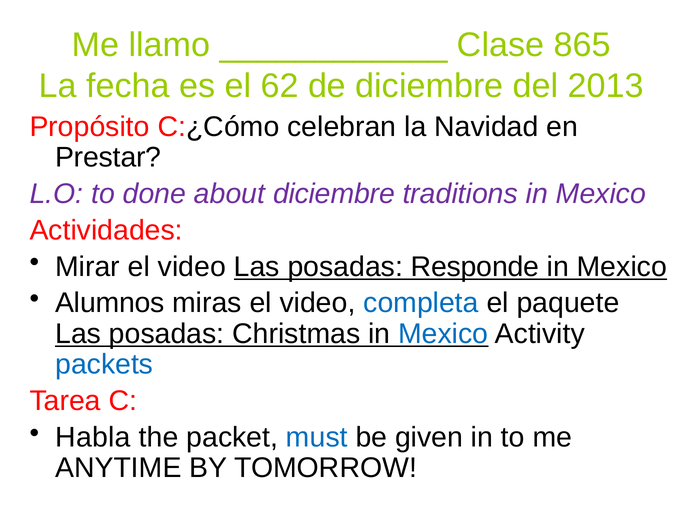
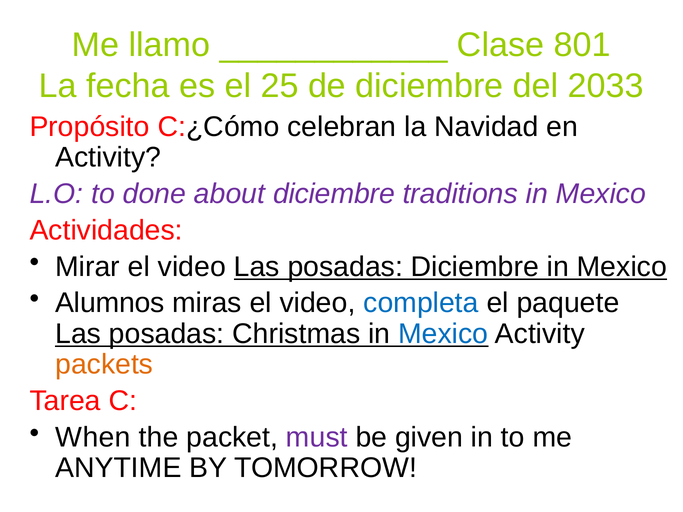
865: 865 -> 801 (582, 45)
62: 62 -> 25 (280, 86)
2013: 2013 -> 2033 (606, 86)
Prestar: Prestar -> Activity (108, 157)
posadas Responde: Responde -> Diciembre (475, 267)
packets colour: blue -> orange (104, 365)
Habla: Habla -> When (93, 438)
must colour: blue -> purple (317, 438)
